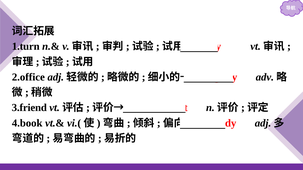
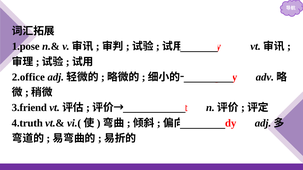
1.turn: 1.turn -> 1.pose (26, 47)
4.book: 4.book -> 4.truth (27, 123)
